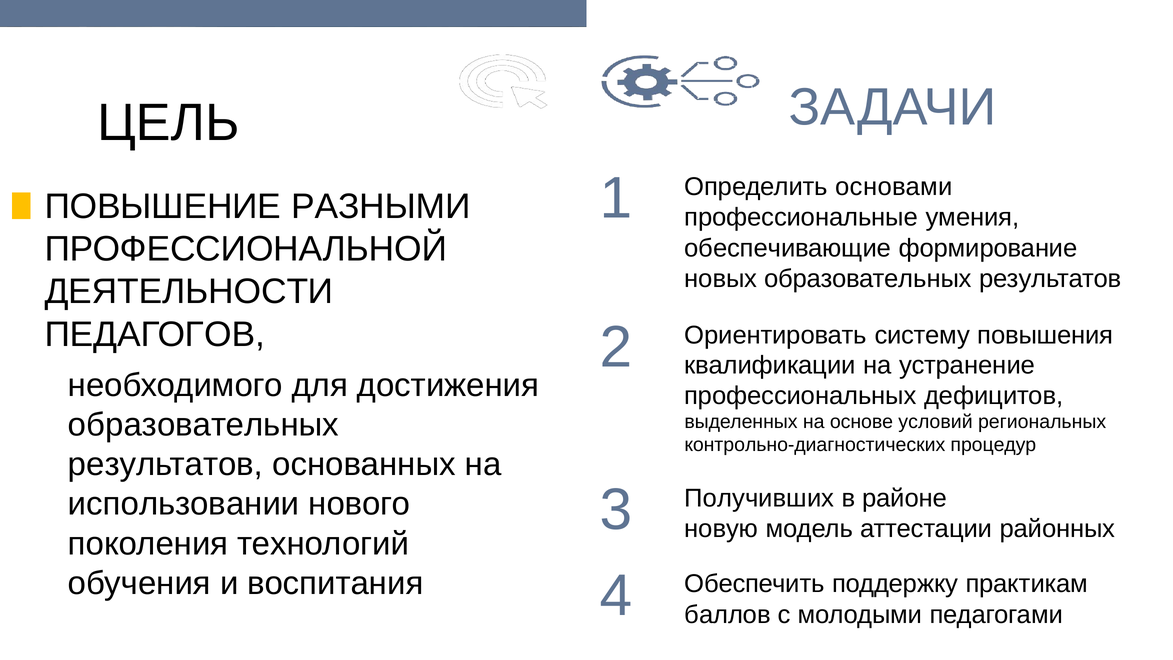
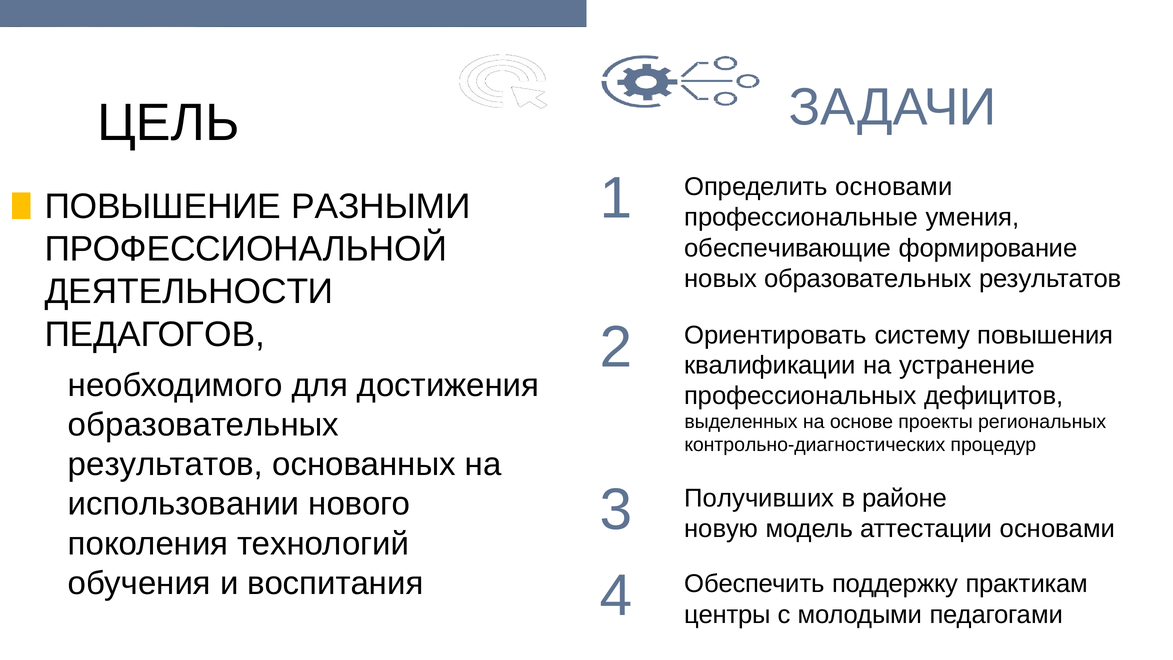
условий: условий -> проекты (936, 422)
аттестации районных: районных -> основами (1057, 529)
баллов: баллов -> центры (728, 615)
